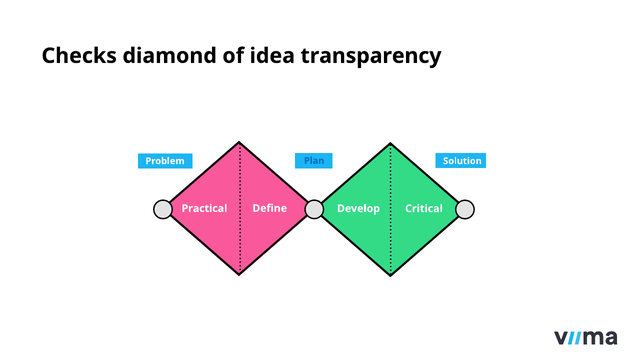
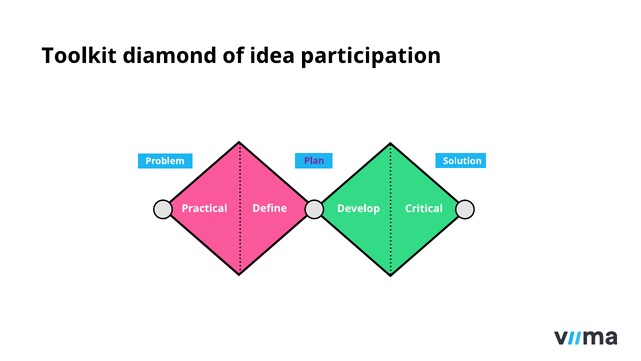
Checks: Checks -> Toolkit (79, 56)
transparency: transparency -> participation (371, 56)
Plan colour: blue -> purple (314, 161)
